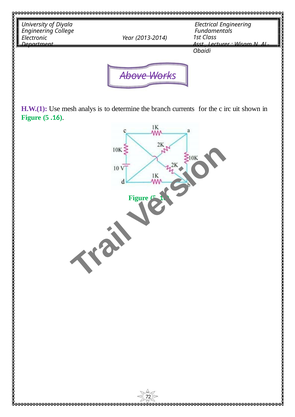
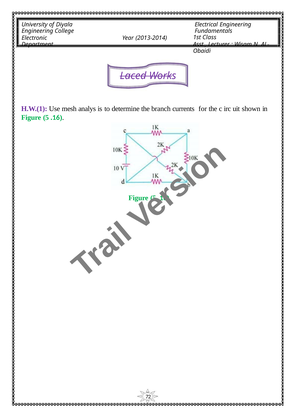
Above: Above -> Laced (133, 76)
